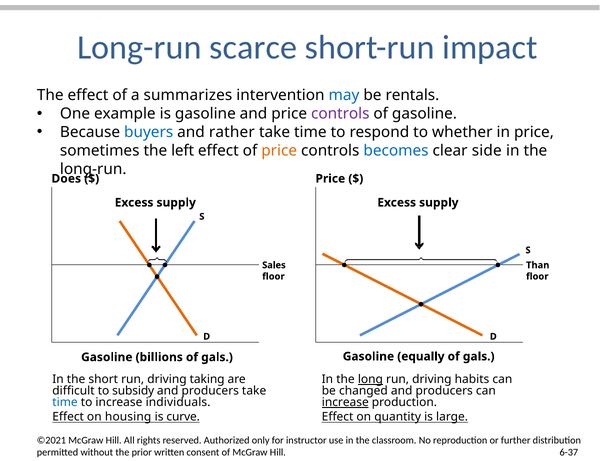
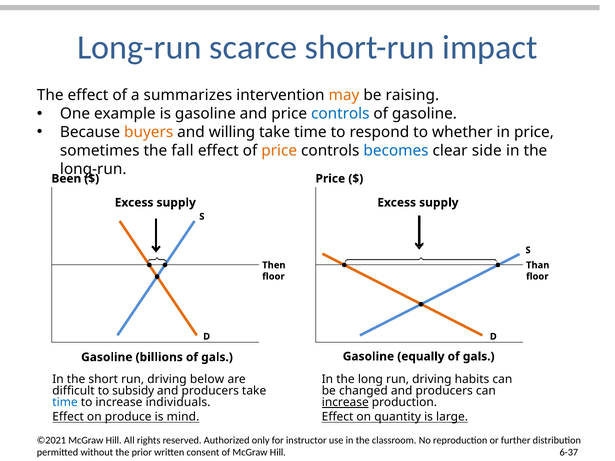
may colour: blue -> orange (344, 95)
rentals: rentals -> raising (412, 95)
controls colour: purple -> blue (340, 114)
buyers colour: blue -> orange (149, 132)
rather: rather -> willing (232, 132)
left: left -> fall (183, 151)
Does: Does -> Been (66, 179)
Sales: Sales -> Then (274, 265)
taking: taking -> below (207, 380)
long underline: present -> none (370, 380)
housing: housing -> produce (128, 417)
curve: curve -> mind (183, 417)
